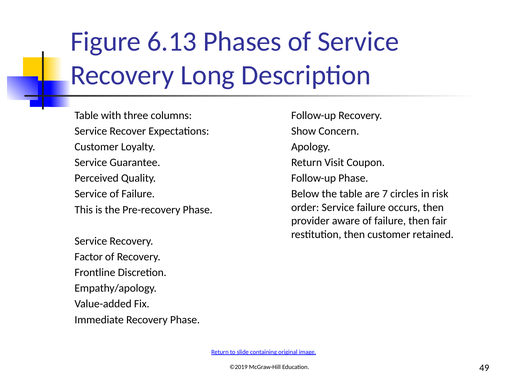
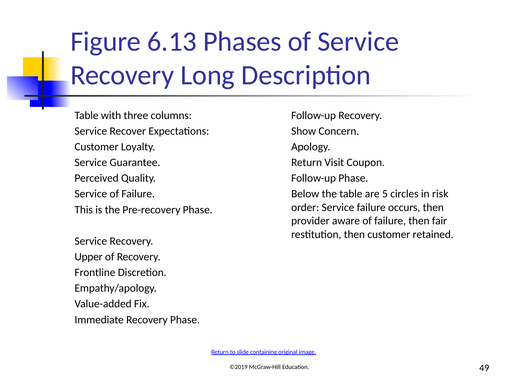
7: 7 -> 5 (385, 194)
Factor: Factor -> Upper (89, 257)
